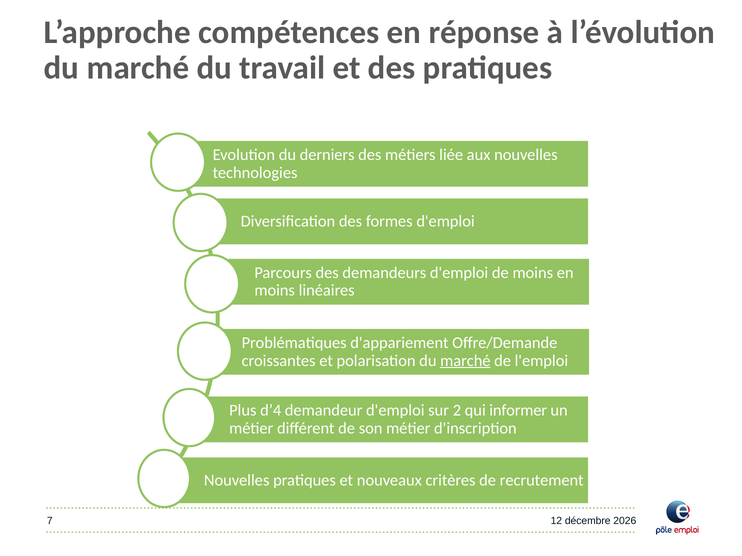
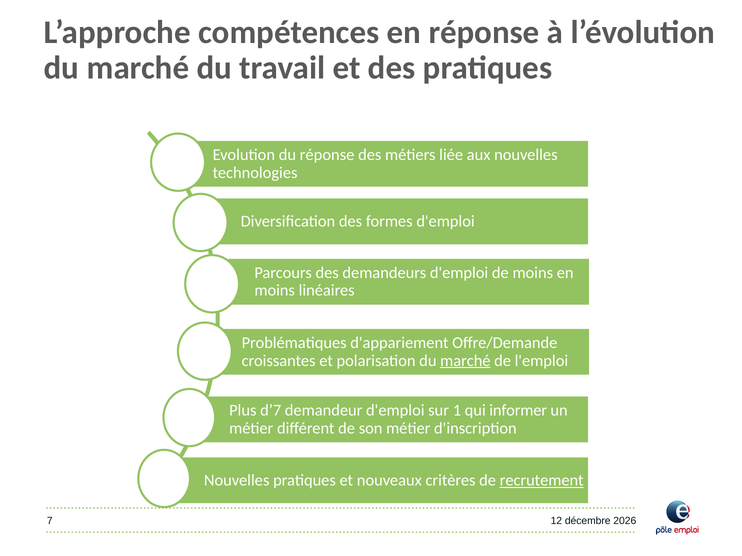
du derniers: derniers -> réponse (327, 155)
d’4: d’4 -> d’7 (271, 411)
2: 2 -> 1 (457, 411)
recrutement underline: none -> present (542, 481)
